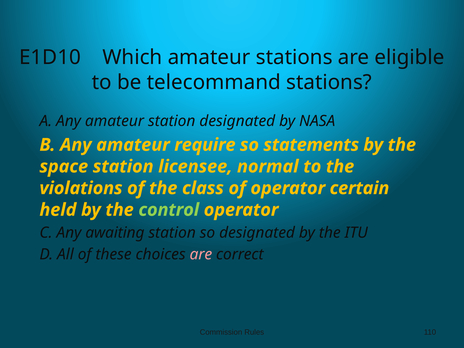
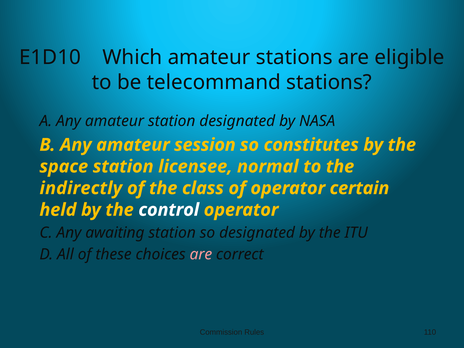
require: require -> session (205, 145)
statements: statements -> constitutes (311, 145)
violations: violations -> indirectly (81, 188)
control colour: light green -> white (169, 210)
